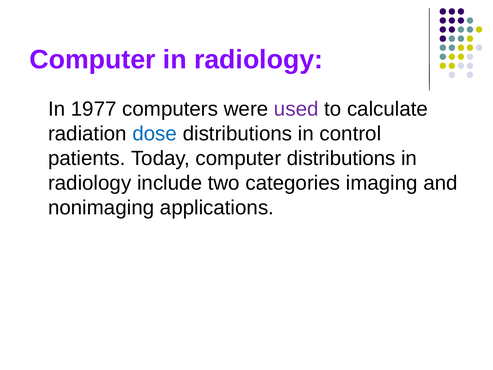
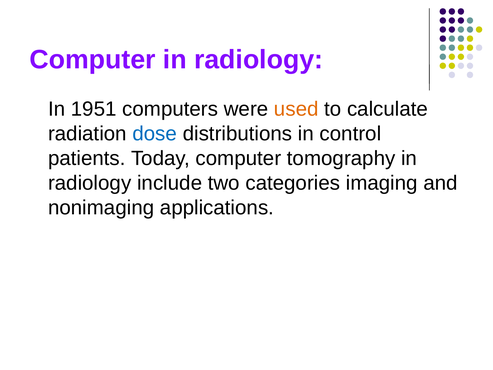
1977: 1977 -> 1951 (94, 109)
used colour: purple -> orange (296, 109)
computer distributions: distributions -> tomography (341, 158)
